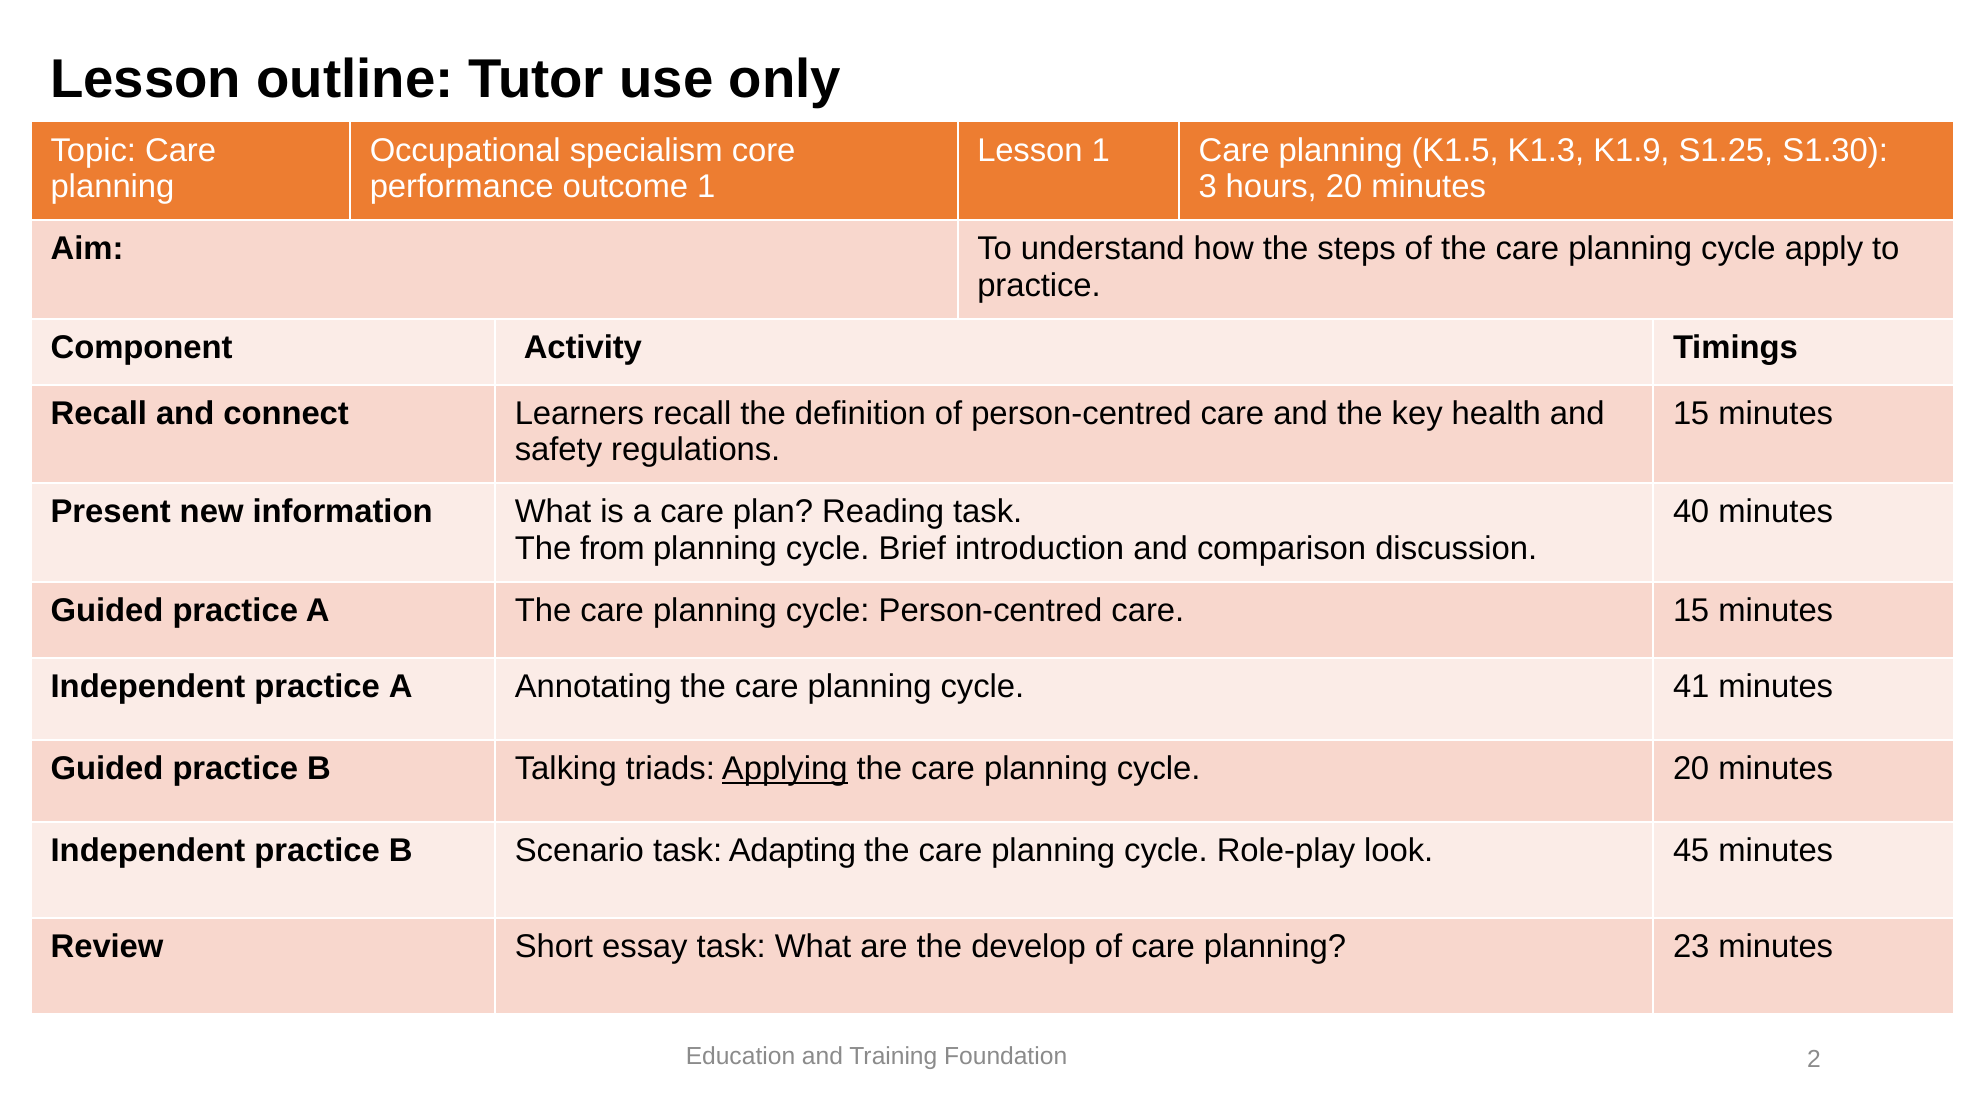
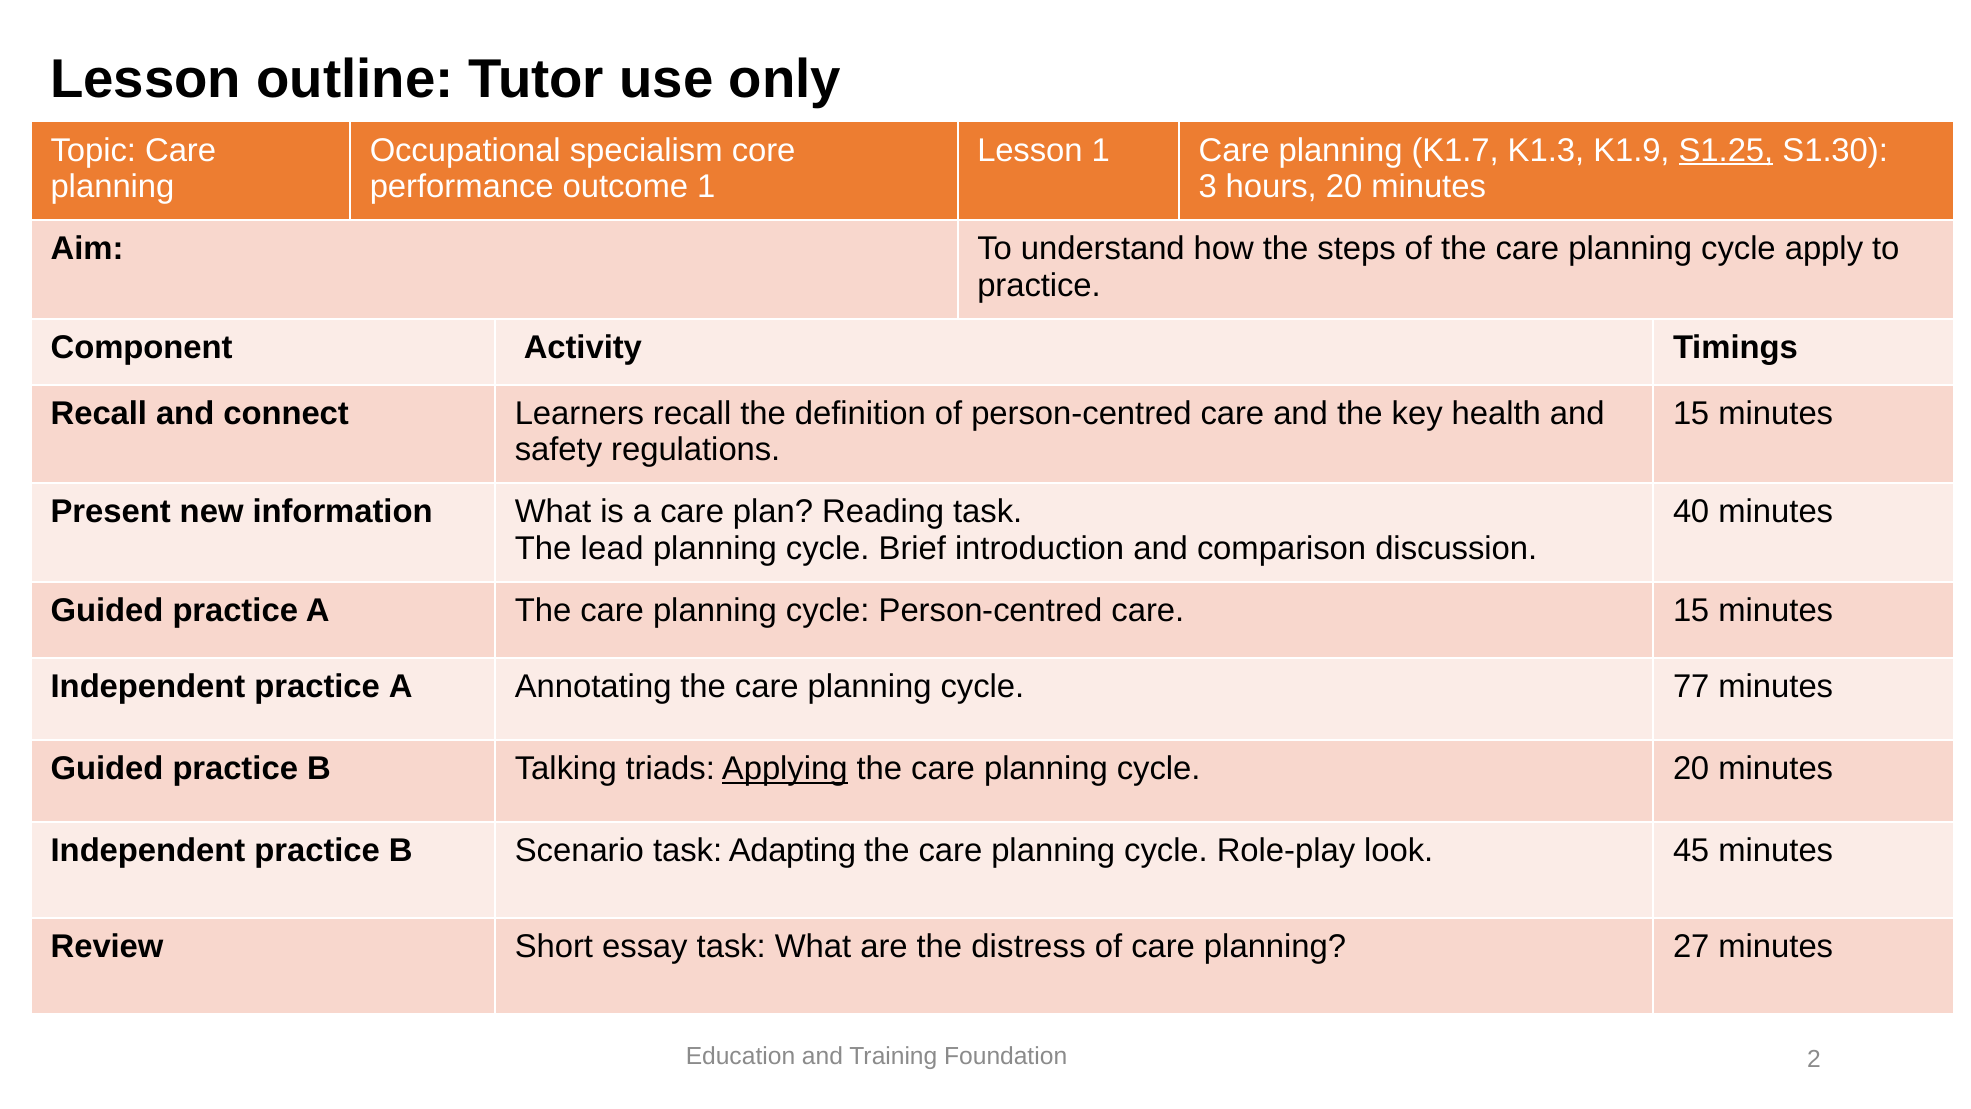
K1.5: K1.5 -> K1.7 (1455, 150)
S1.25 underline: none -> present (1726, 150)
from: from -> lead (612, 548)
41: 41 -> 77 (1691, 686)
develop: develop -> distress (1028, 946)
23: 23 -> 27 (1691, 946)
